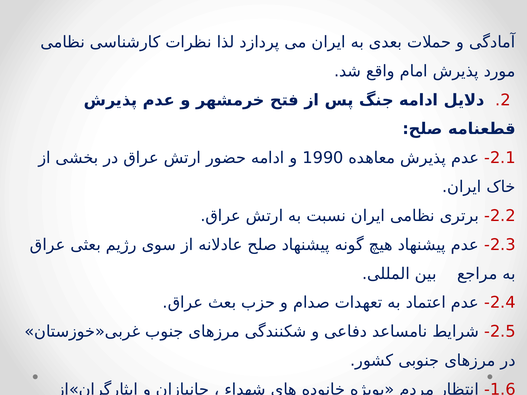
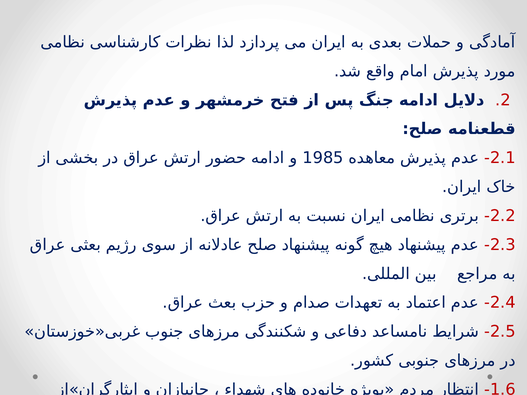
1990: 1990 -> 1985 (323, 158)
